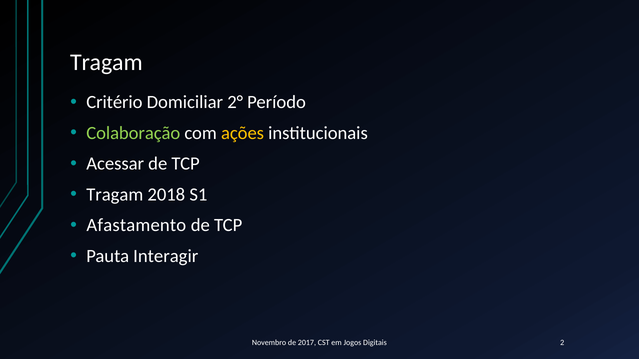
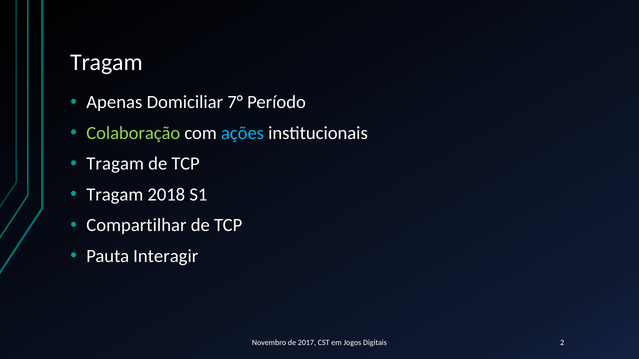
Critério: Critério -> Apenas (114, 102)
2°: 2° -> 7° (235, 102)
ações colour: yellow -> light blue (243, 133)
Acessar: Acessar -> Tragam (115, 164)
Afastamento: Afastamento -> Compartilhar (136, 225)
